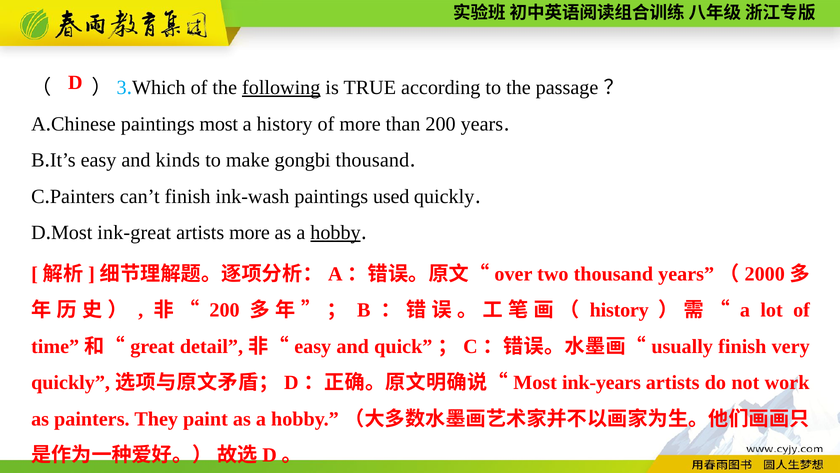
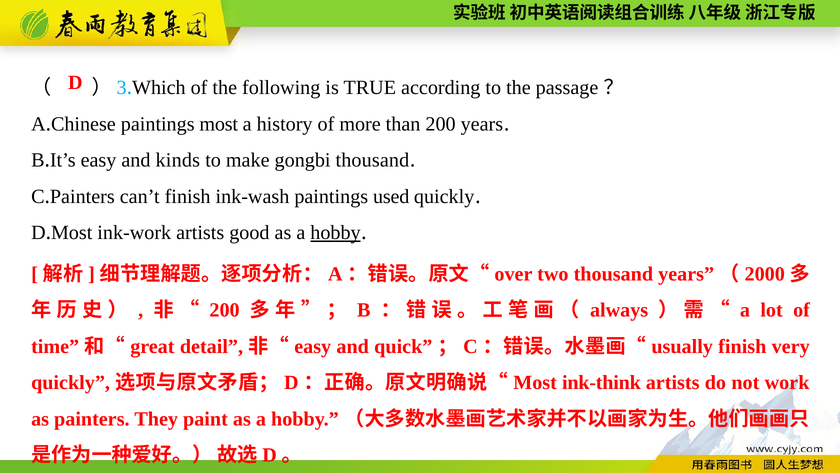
following underline: present -> none (281, 88)
ink-great: ink-great -> ink-work (134, 232)
artists more: more -> good (249, 232)
history: history -> always (619, 310)
ink-years: ink-years -> ink-think (601, 382)
